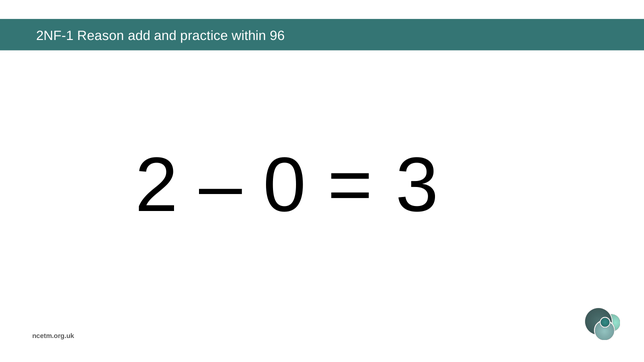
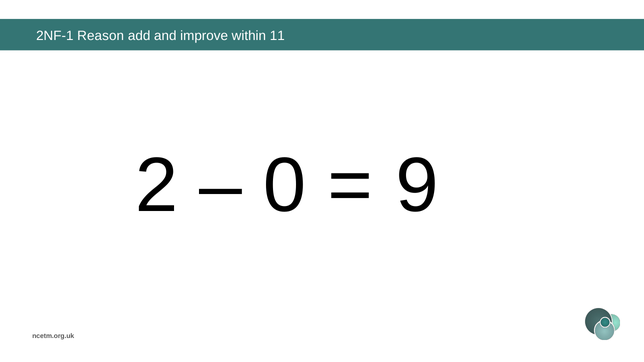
practice: practice -> improve (204, 36)
96: 96 -> 11 (277, 36)
3: 3 -> 9 (417, 186)
